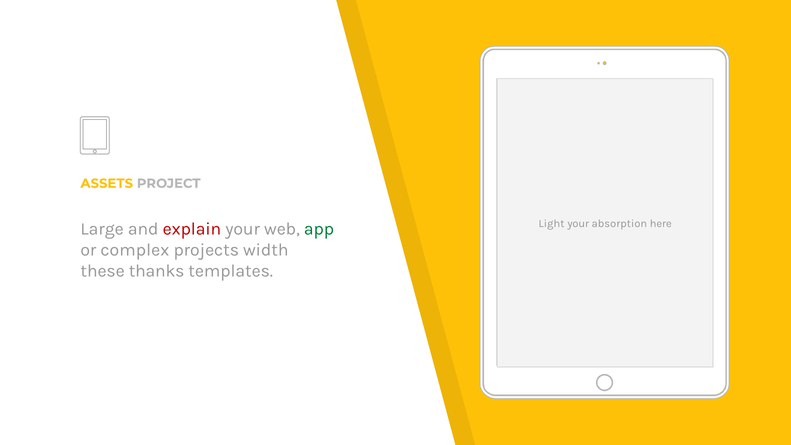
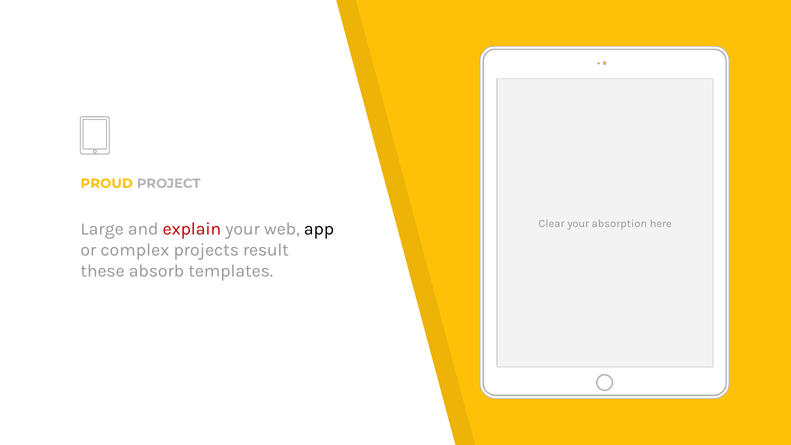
ASSETS: ASSETS -> PROUD (107, 183)
Light: Light -> Clear (552, 224)
app colour: green -> black (319, 229)
width: width -> result (266, 250)
thanks: thanks -> absorb (157, 271)
